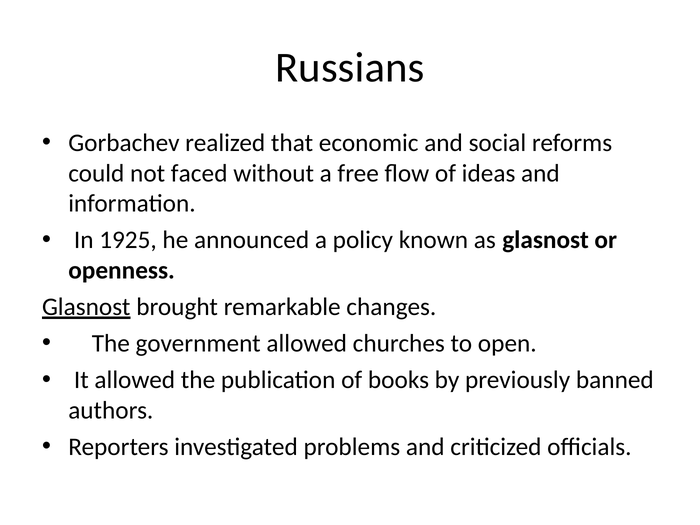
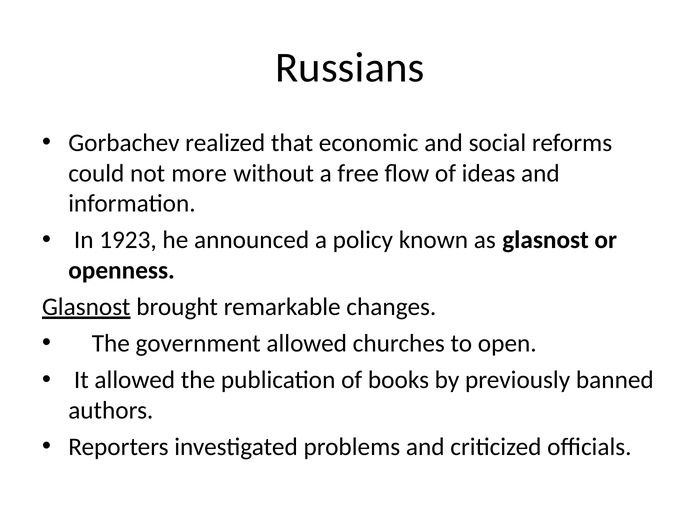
faced: faced -> more (199, 173)
1925: 1925 -> 1923 (128, 240)
